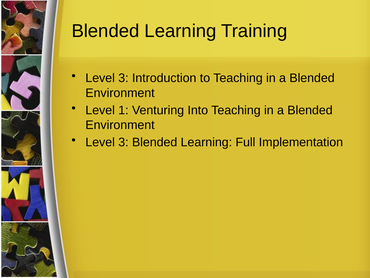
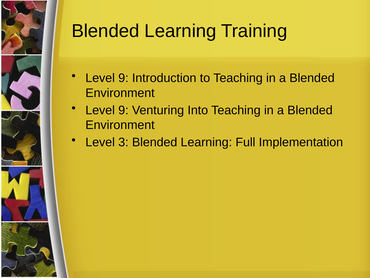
3: 3 -> 9 (123, 78)
1: 1 -> 9 (123, 110)
